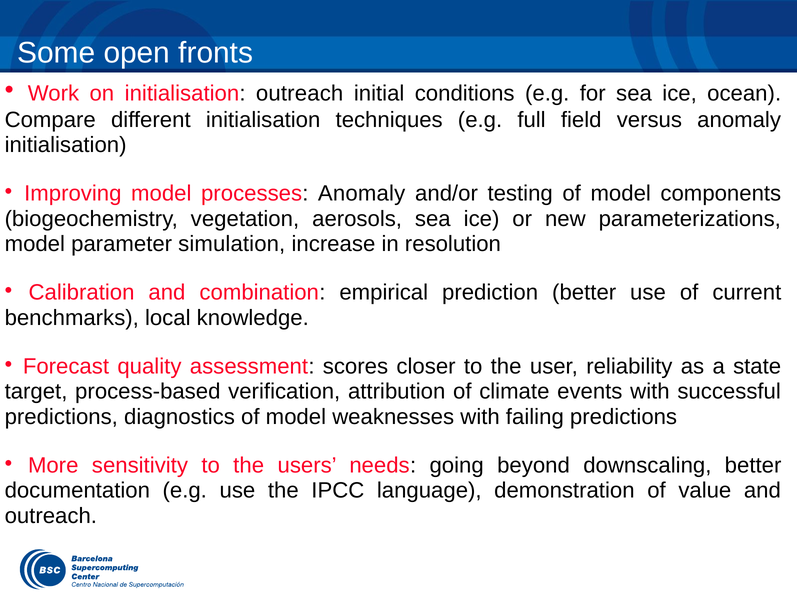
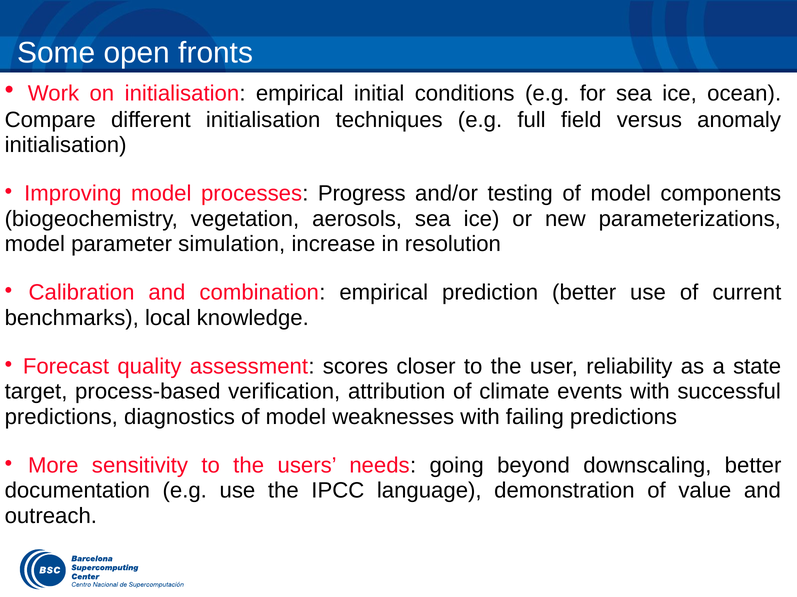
initialisation outreach: outreach -> empirical (300, 94)
processes Anomaly: Anomaly -> Progress (362, 194)
